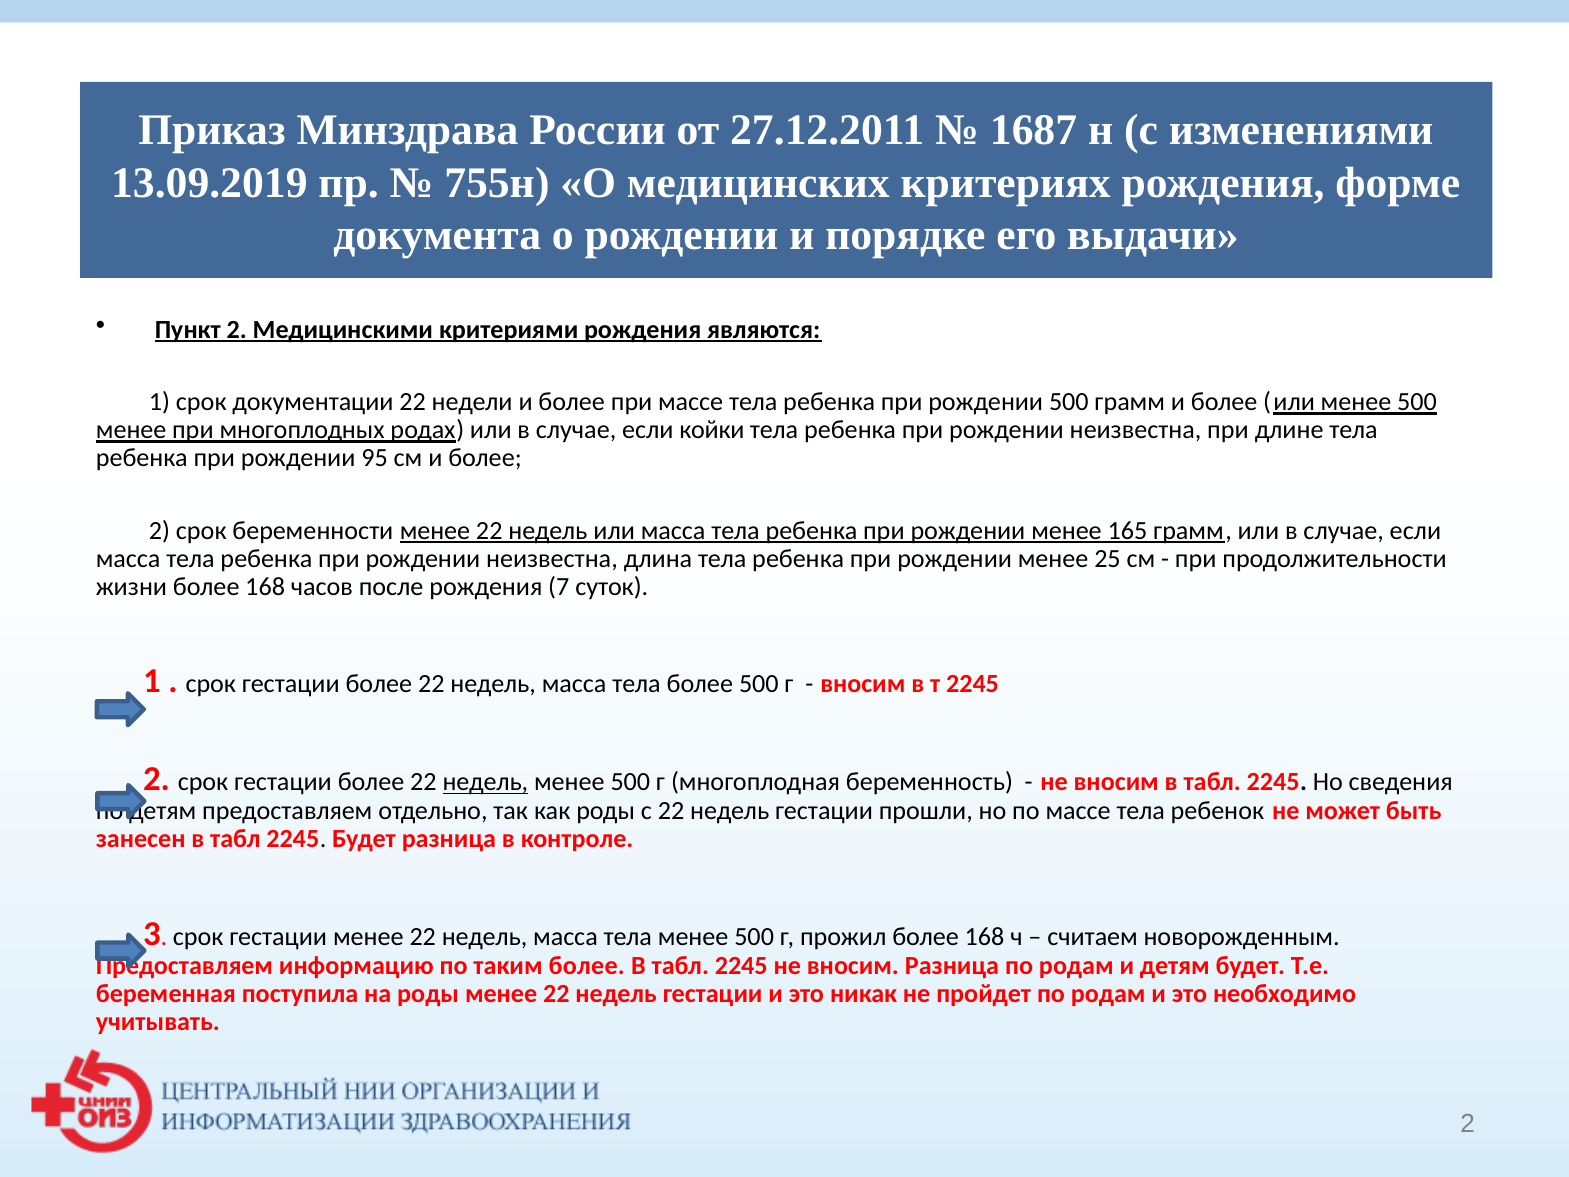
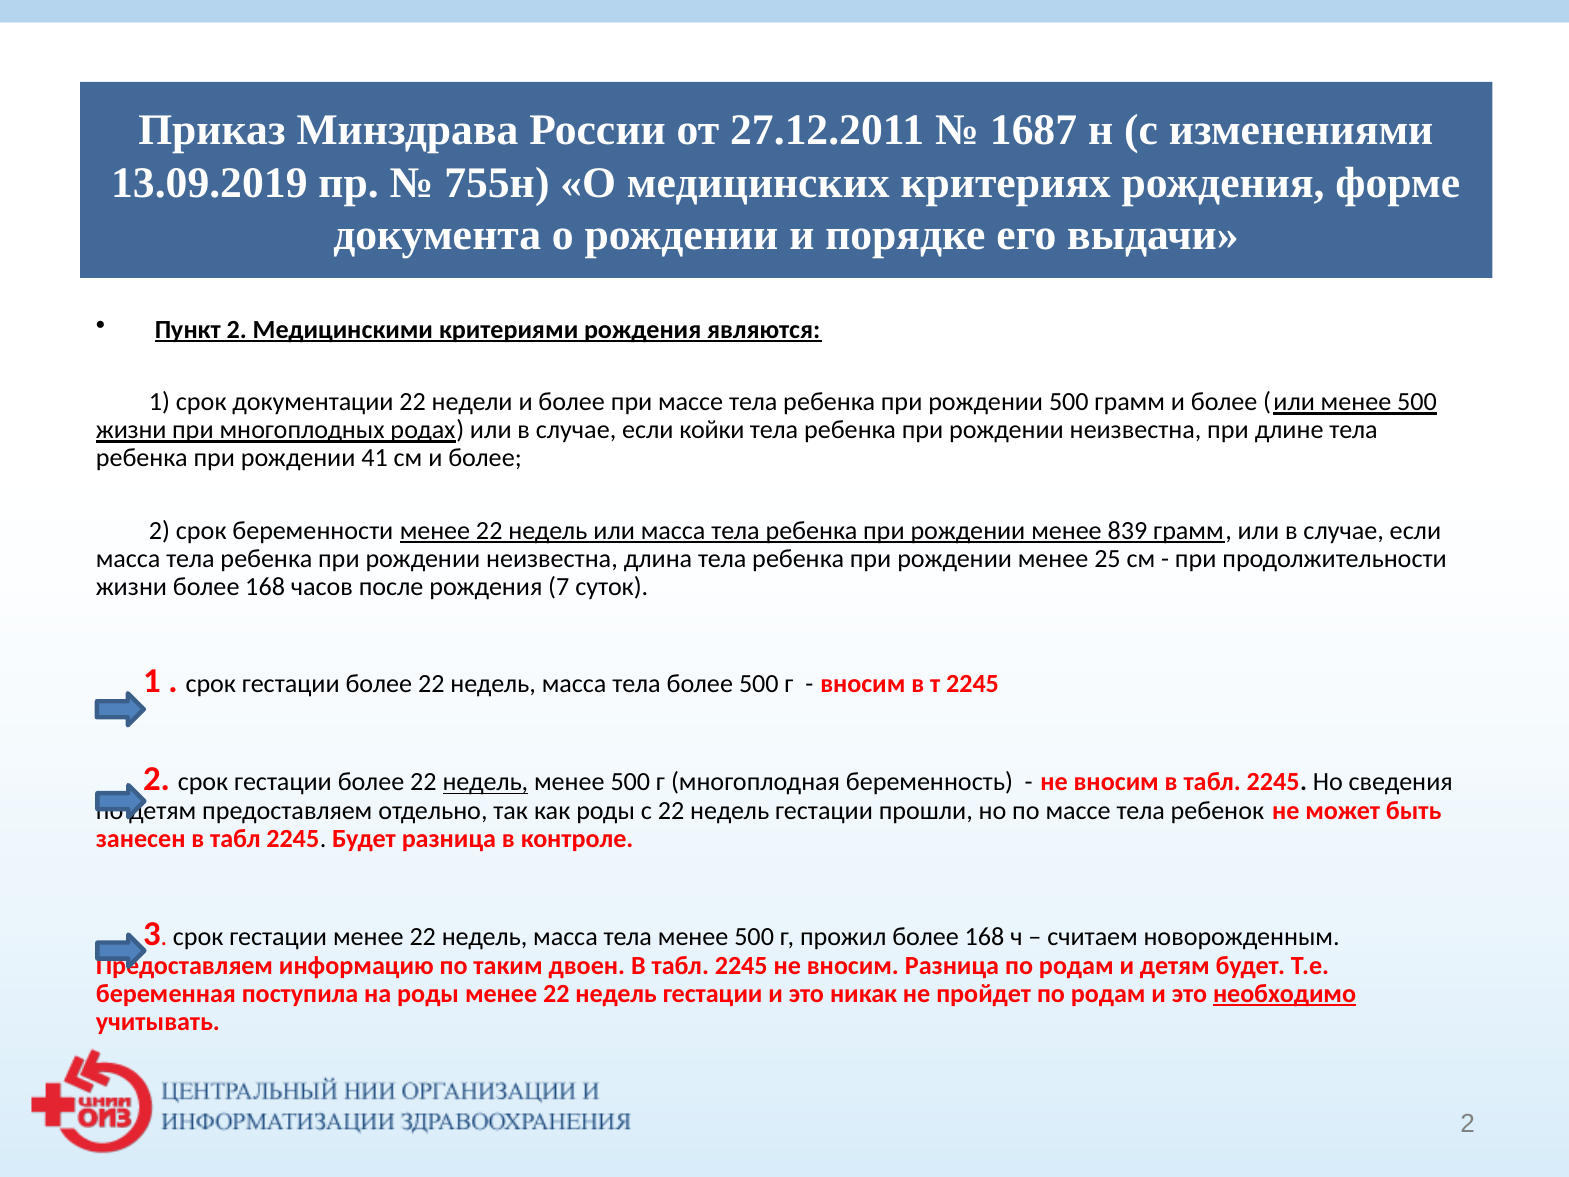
менее: менее -> жизни (131, 430)
95: 95 -> 41 (375, 458)
165: 165 -> 839 (1128, 530)
таким более: более -> двоен (587, 965)
необходимо underline: none -> present (1285, 994)
